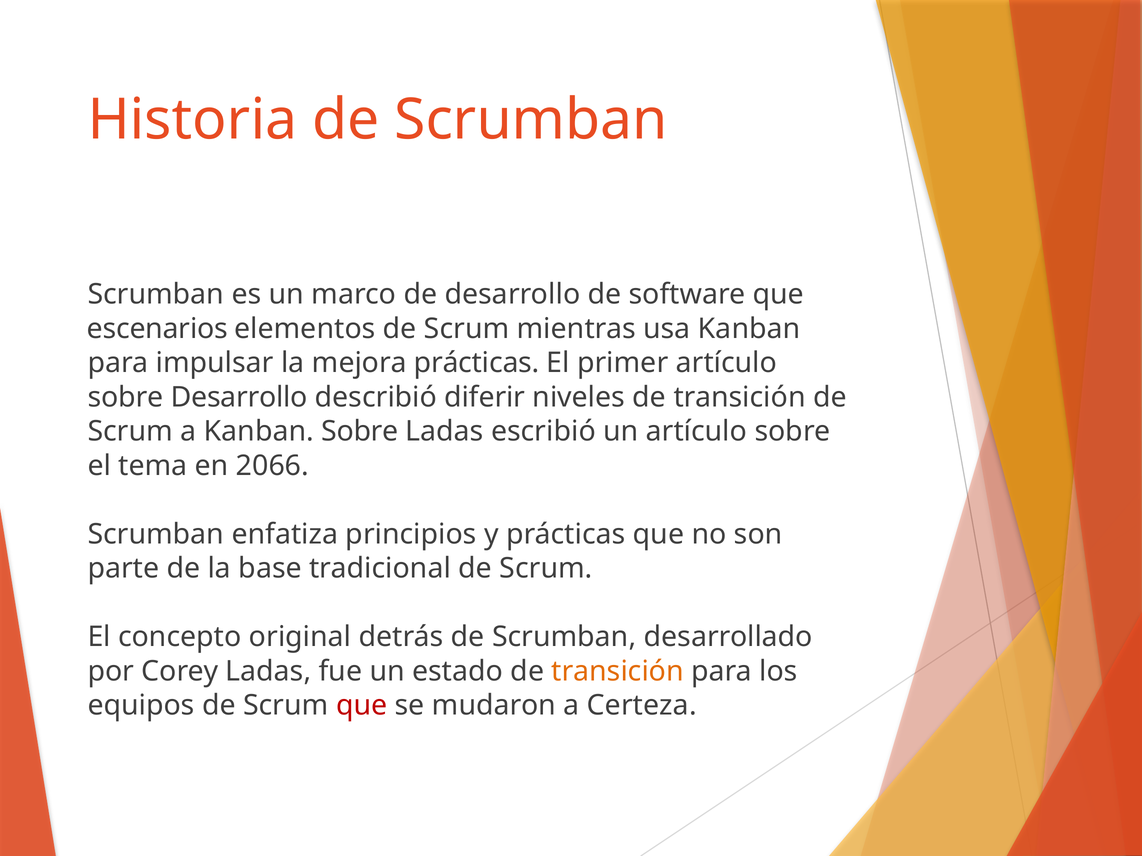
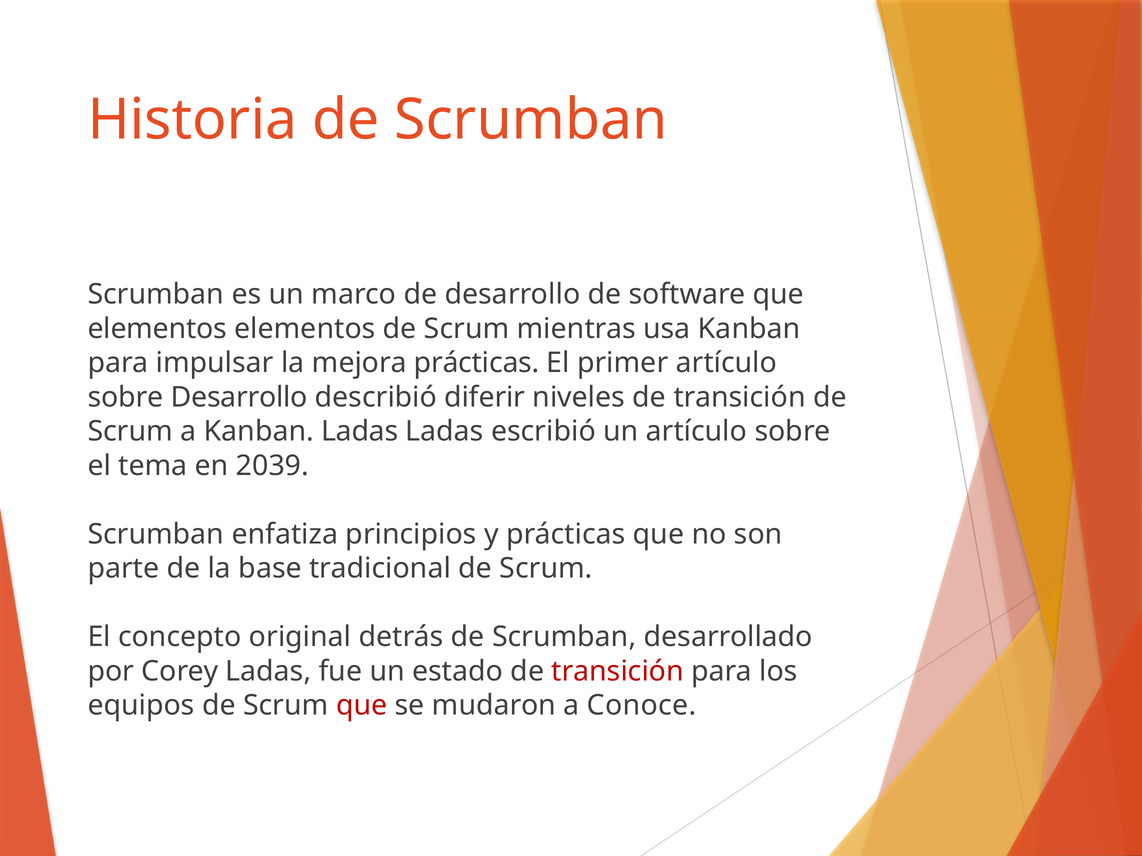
escenarios: escenarios -> elementos (157, 329)
Kanban Sobre: Sobre -> Ladas (360, 432)
2066: 2066 -> 2039 (272, 466)
transición colour: orange -> red (618, 672)
Certeza: Certeza -> Conoce (642, 706)
